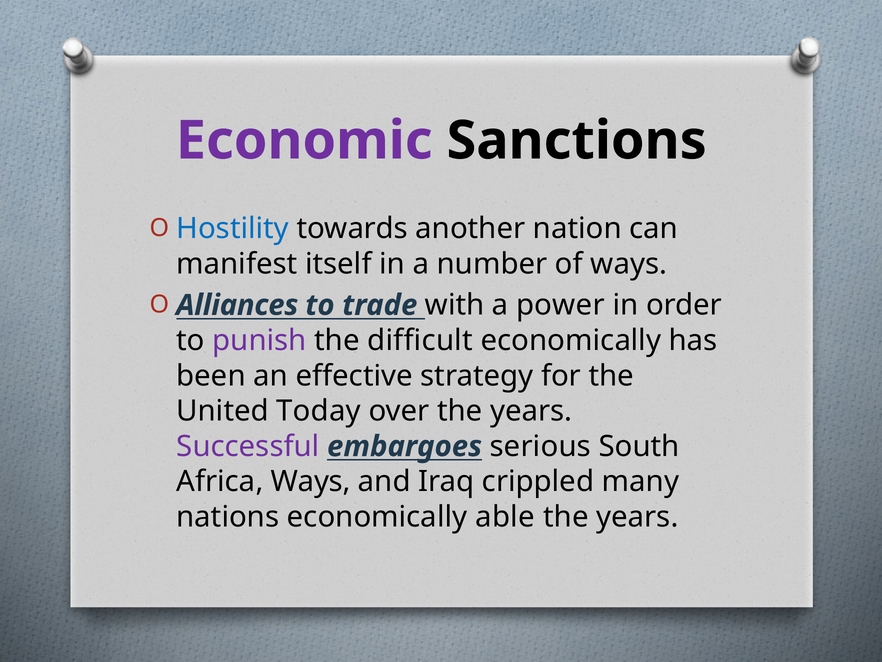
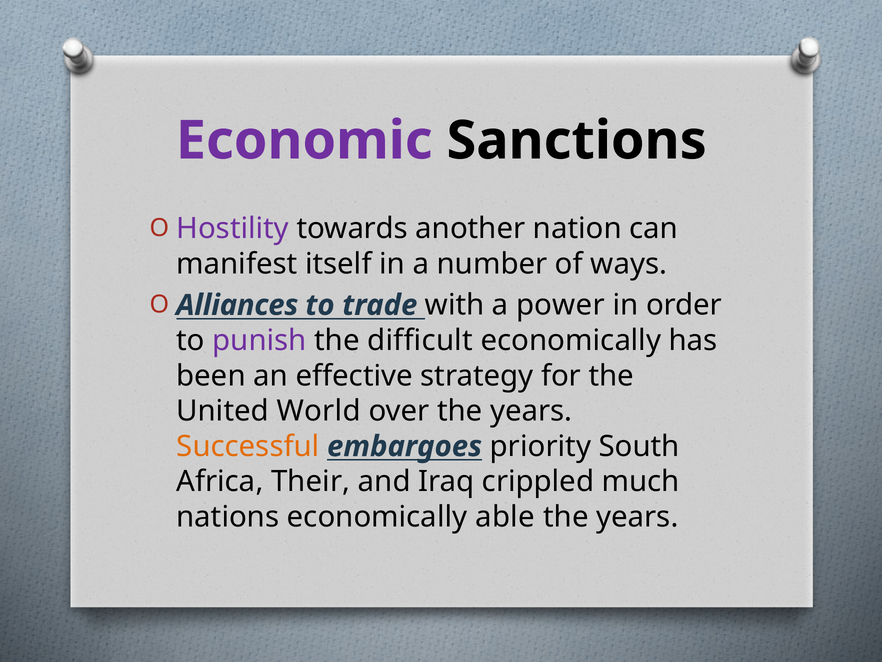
Hostility colour: blue -> purple (233, 229)
Today: Today -> World (319, 411)
Successful colour: purple -> orange (248, 446)
serious: serious -> priority (540, 446)
Africa Ways: Ways -> Their (311, 481)
many: many -> much (641, 481)
